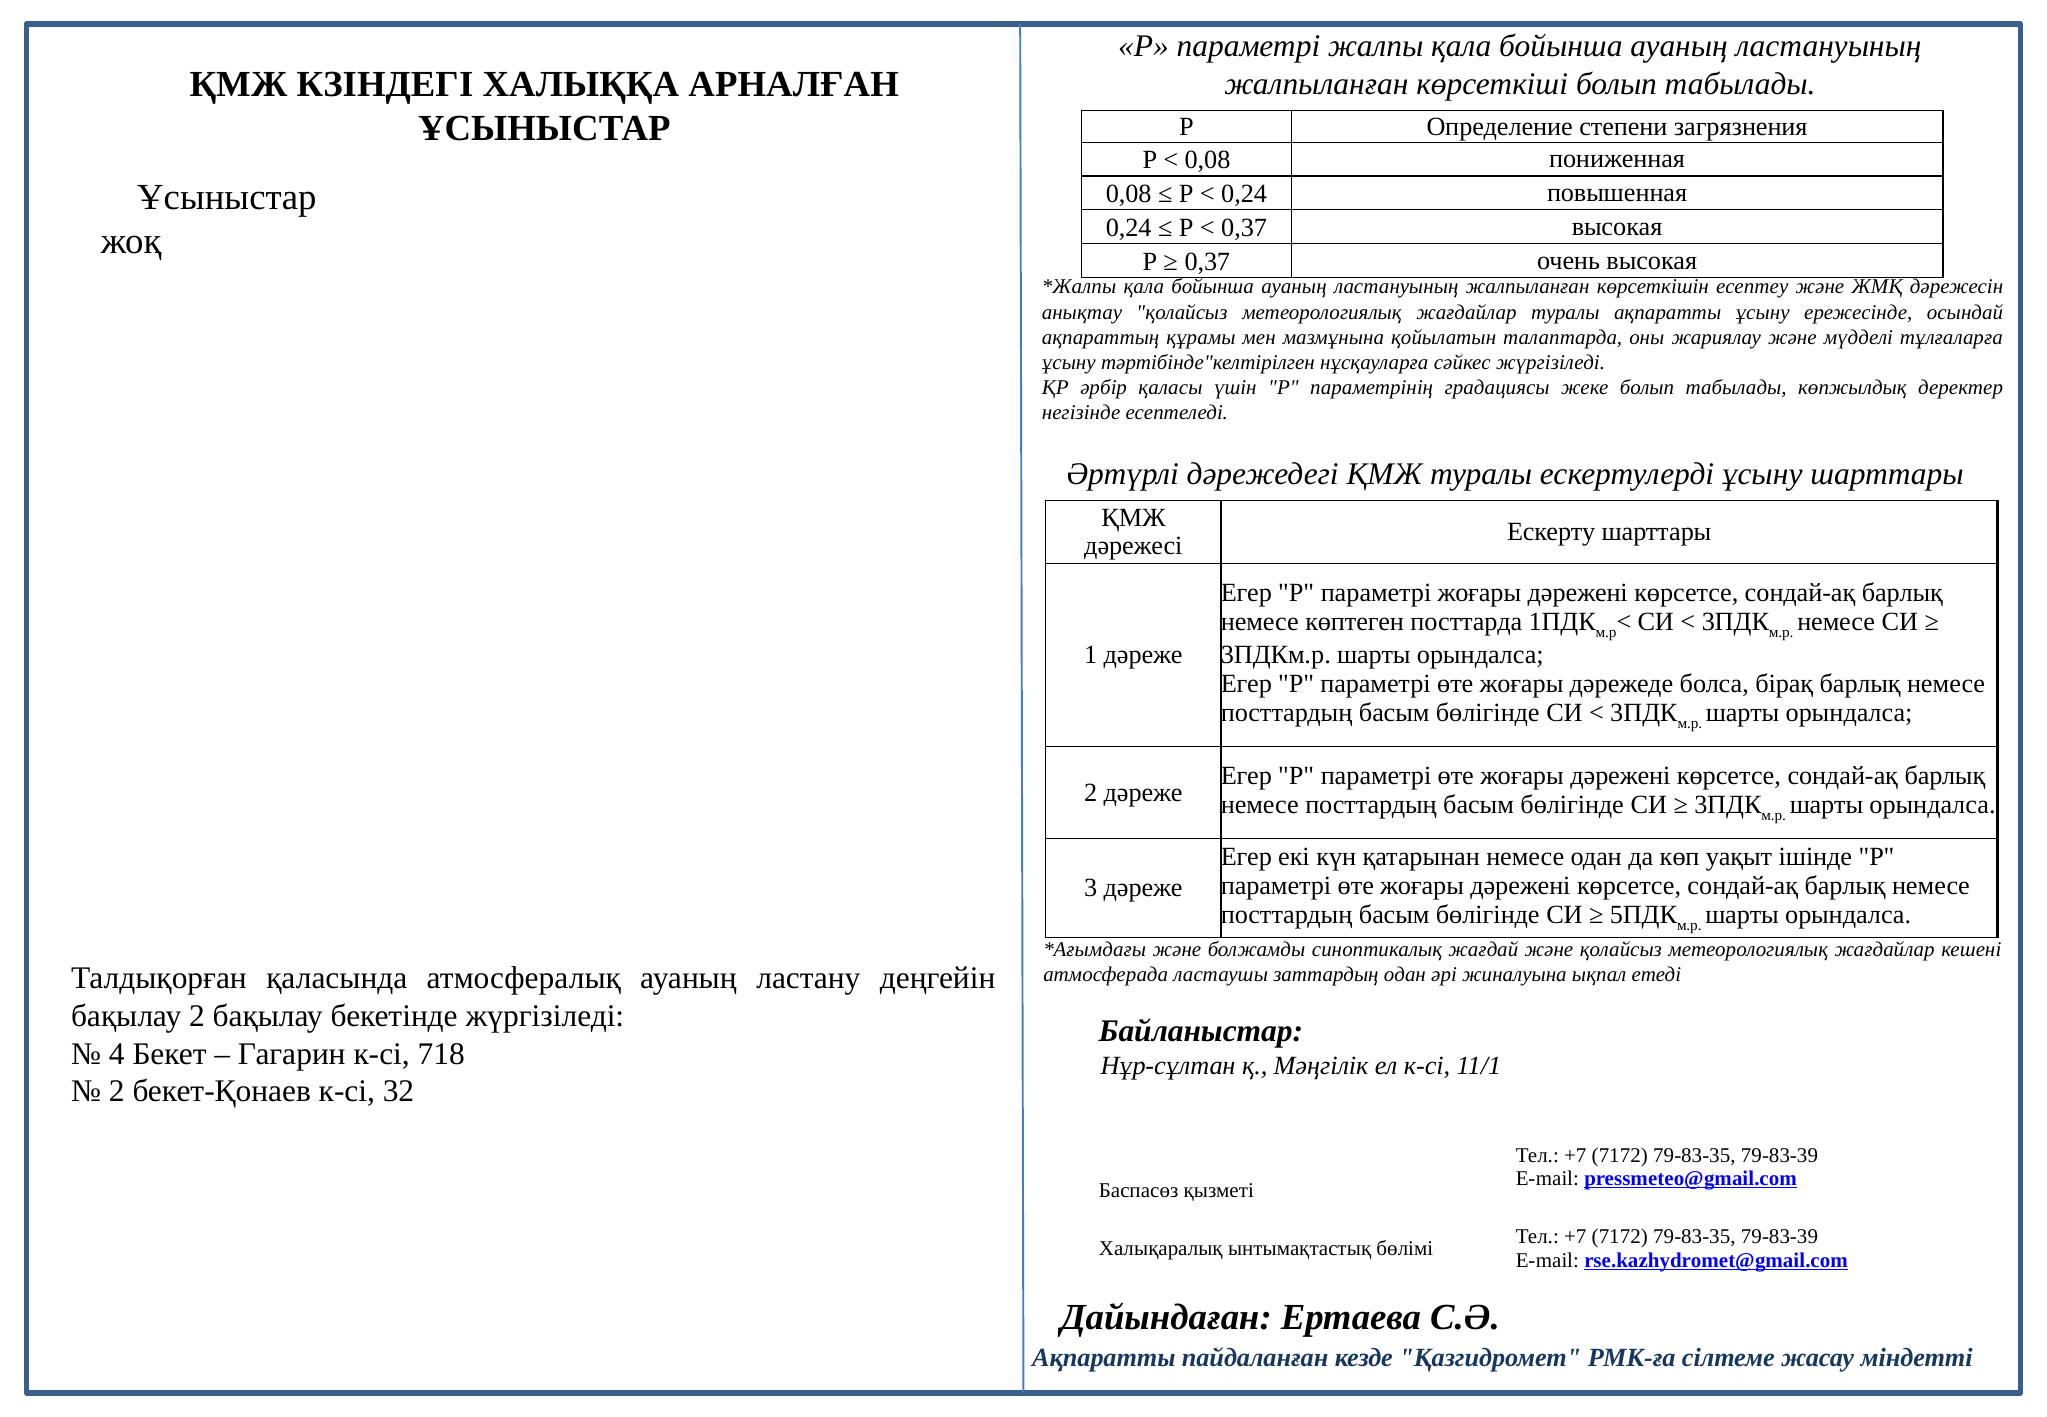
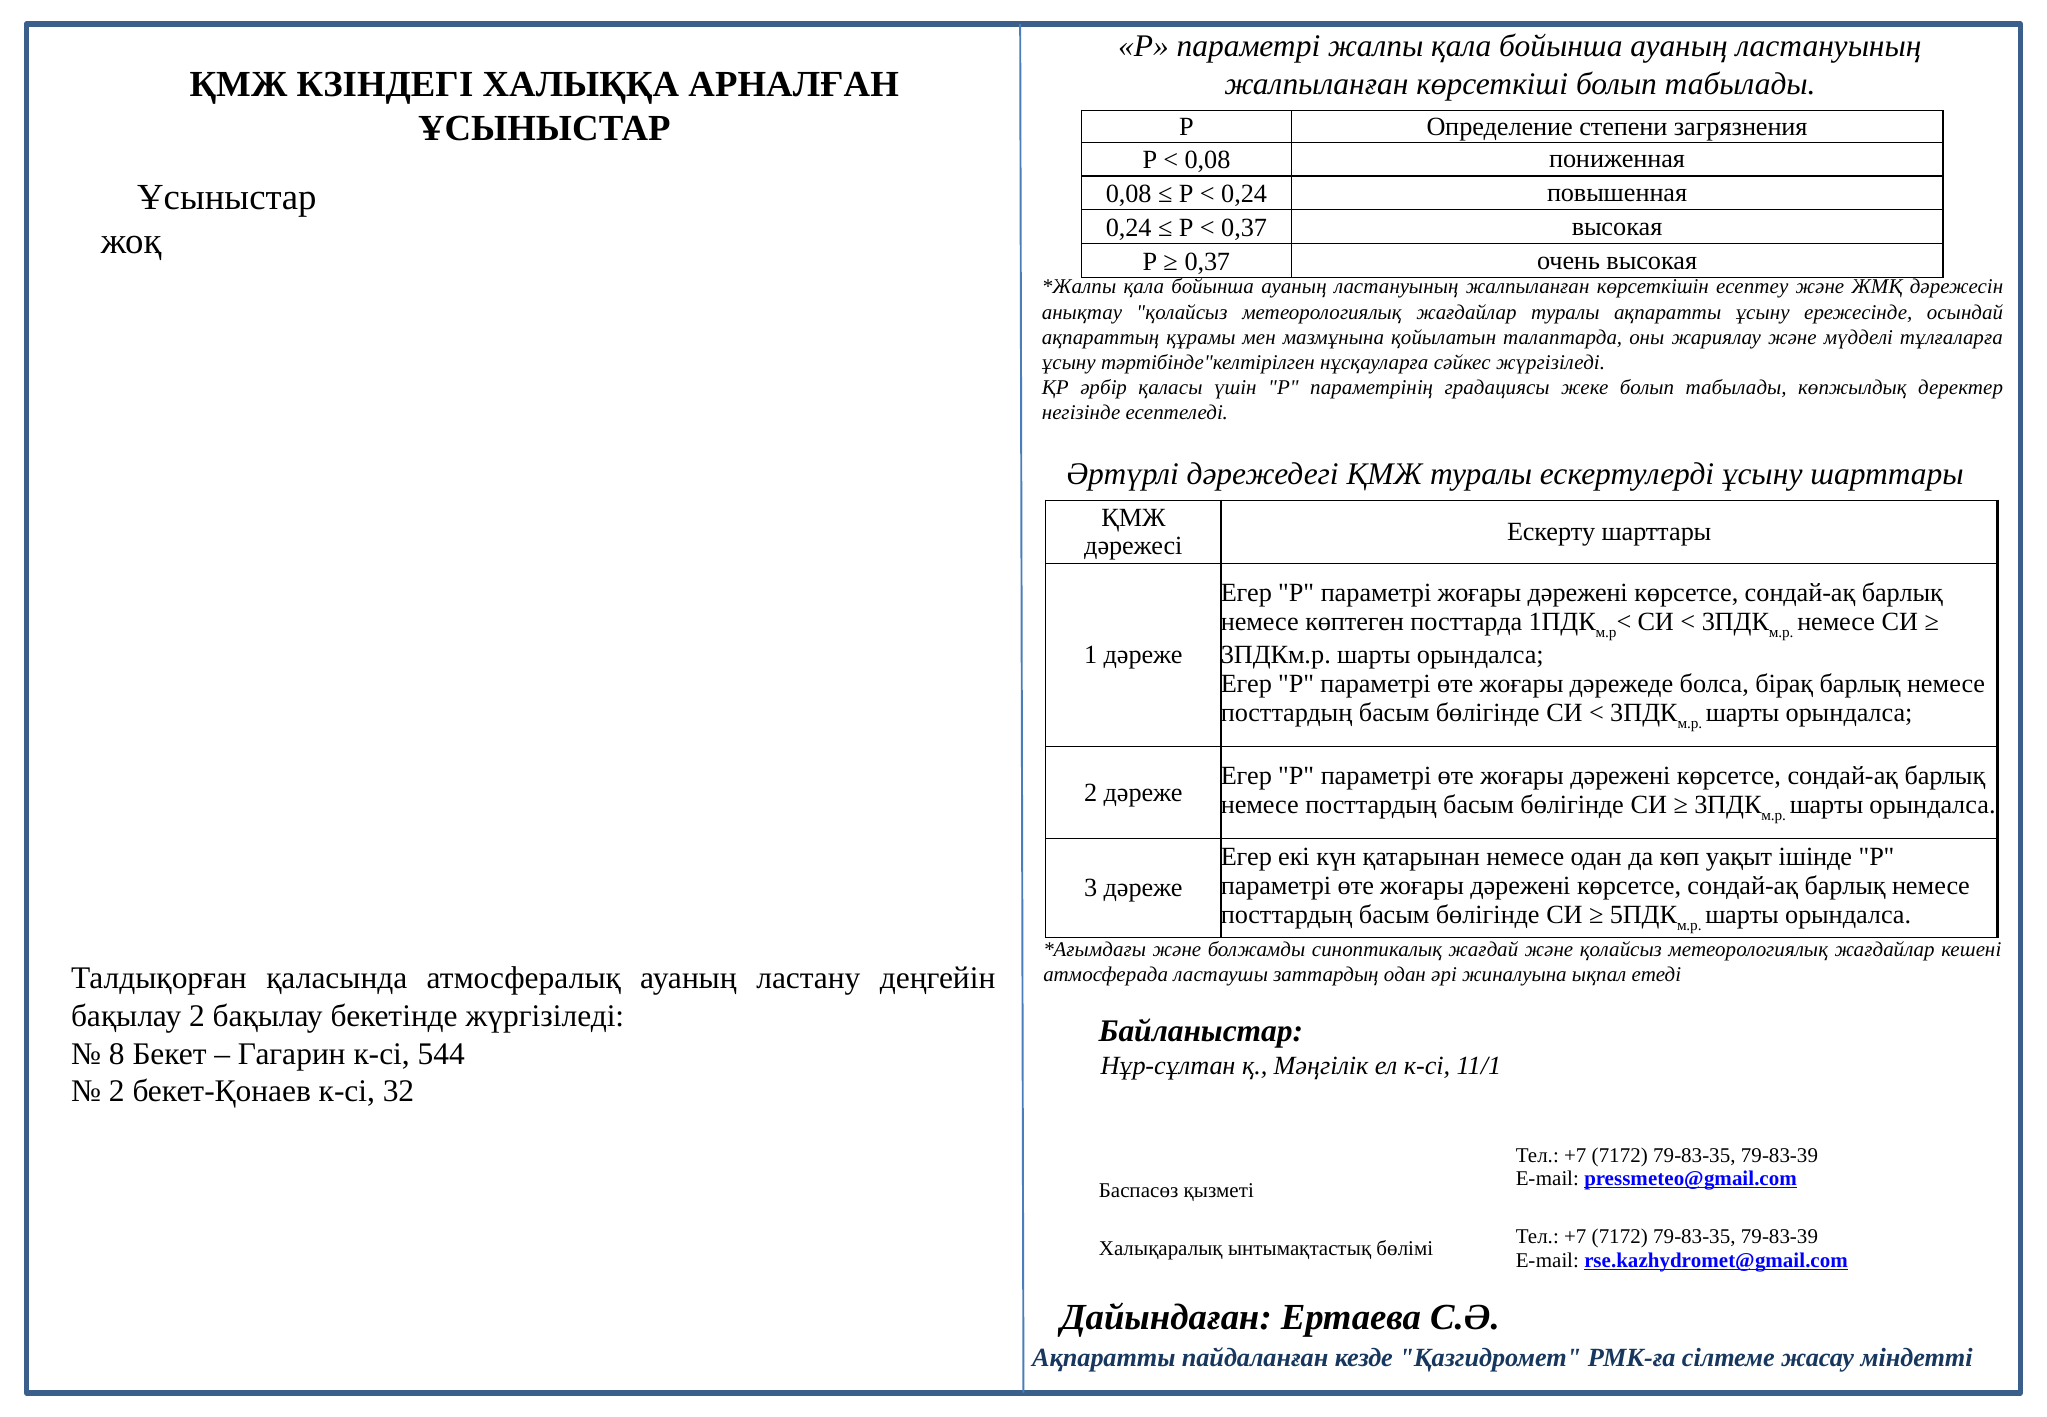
4: 4 -> 8 (117, 1054)
718: 718 -> 544 (441, 1054)
